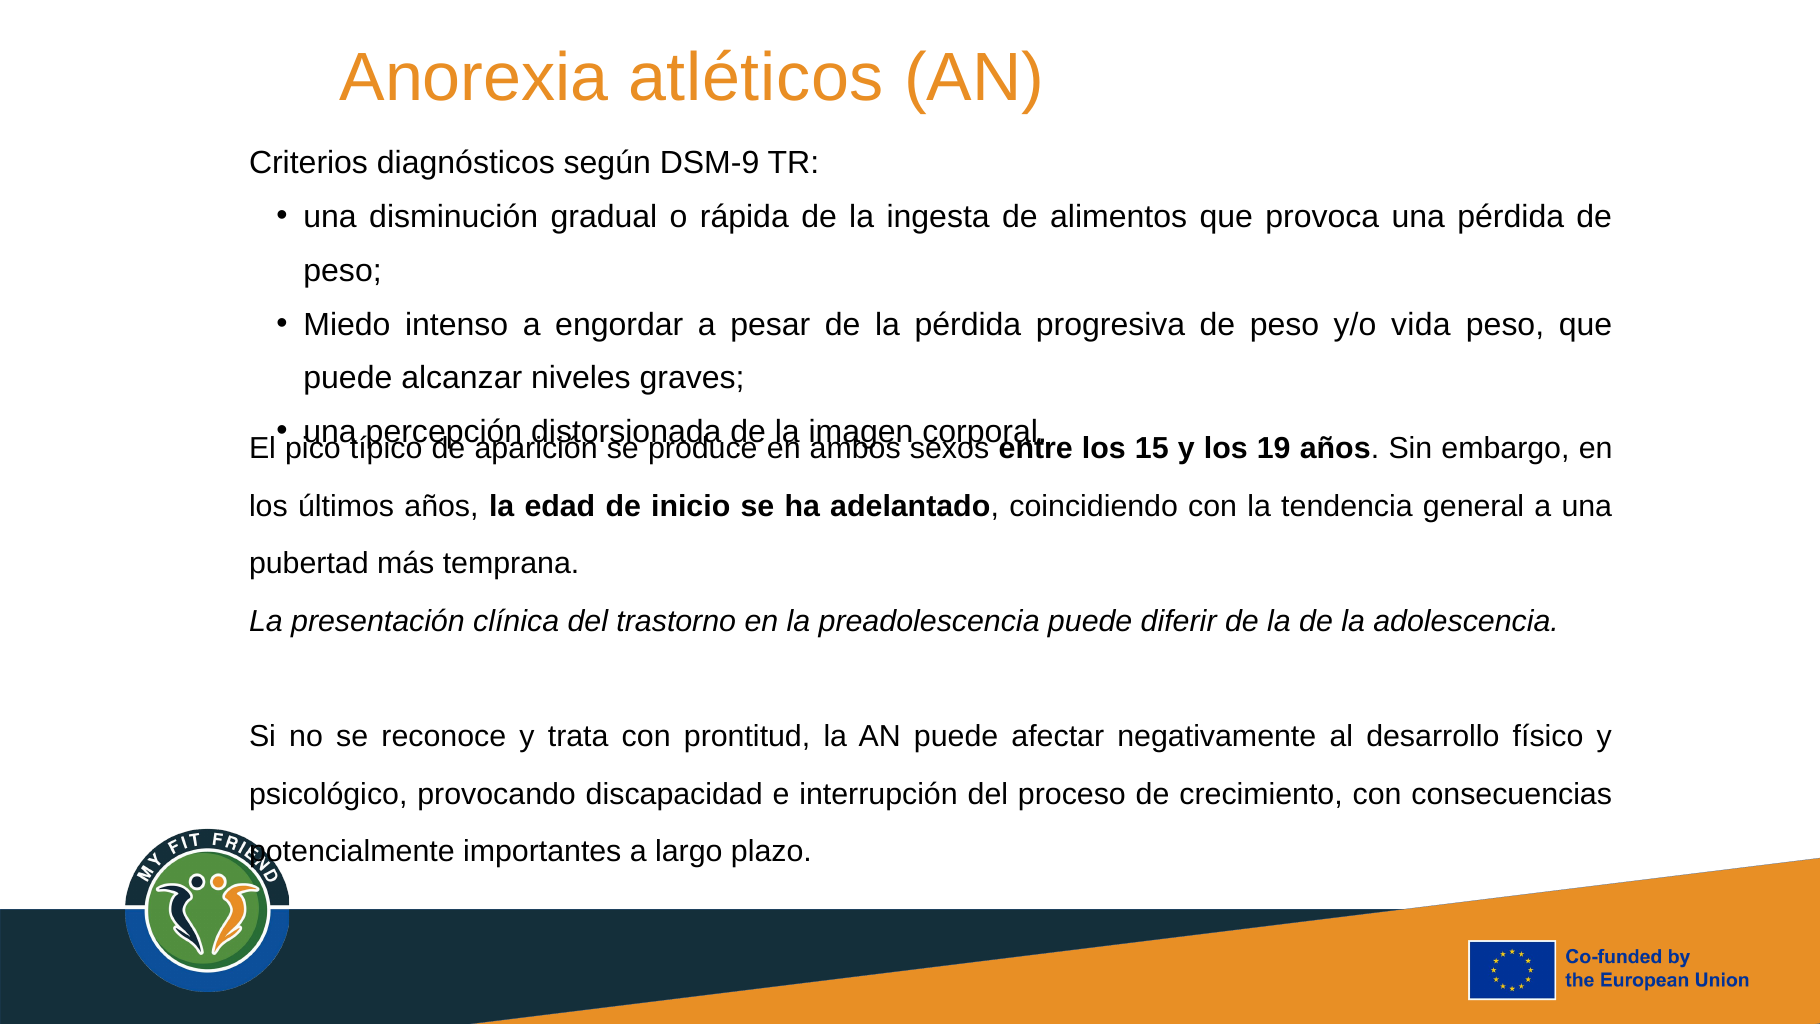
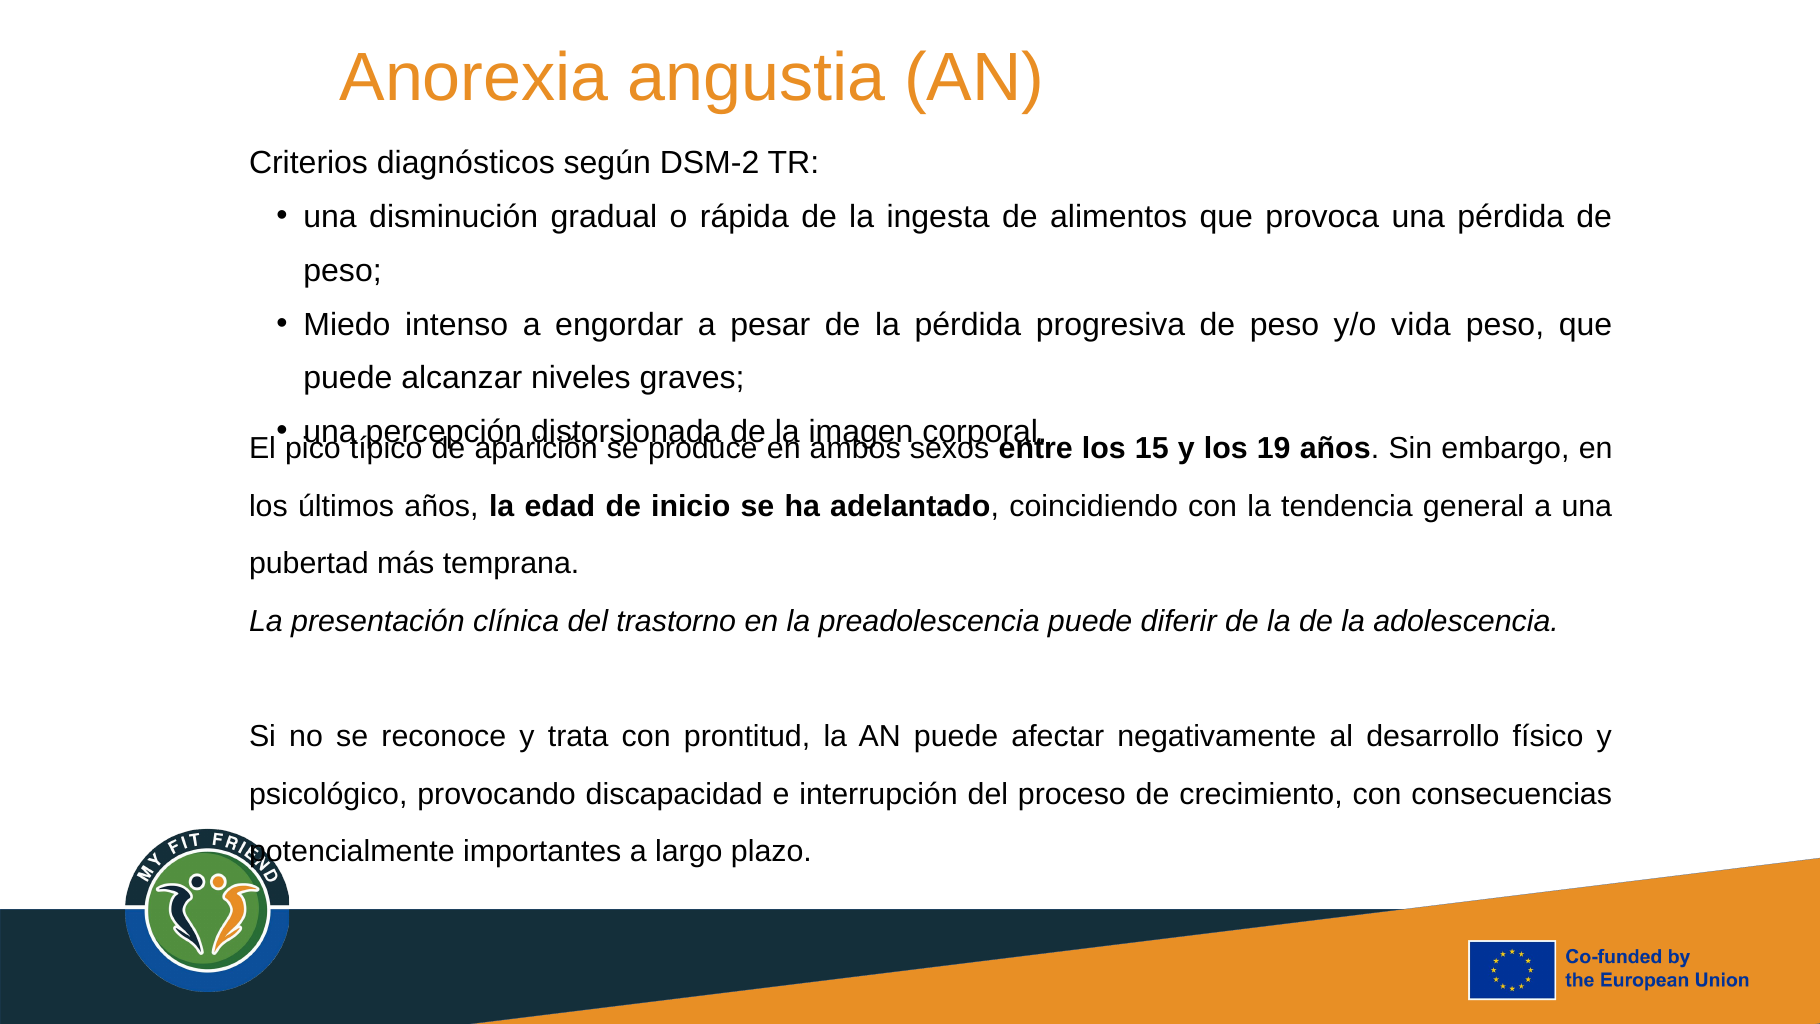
atléticos: atléticos -> angustia (756, 78)
DSM-9: DSM-9 -> DSM-2 (710, 163)
